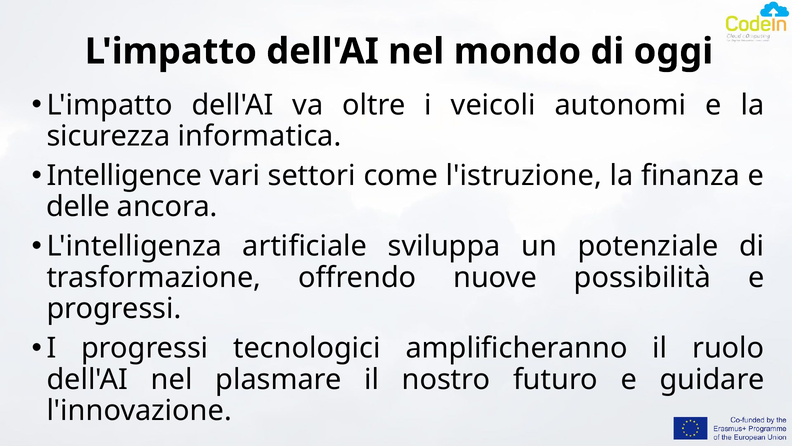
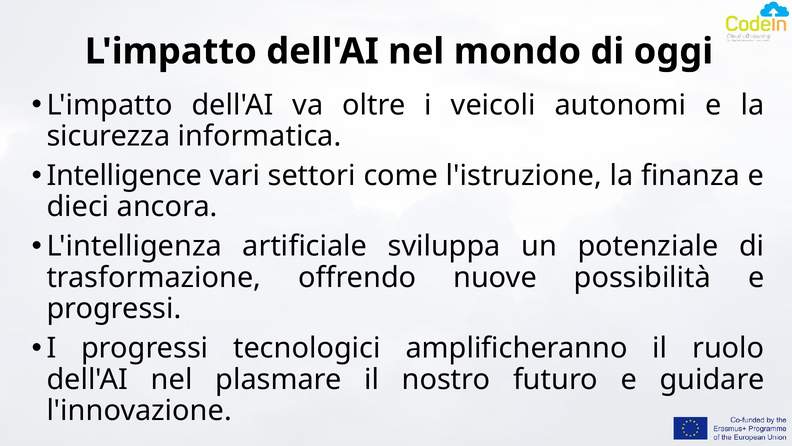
delle: delle -> dieci (78, 207)
